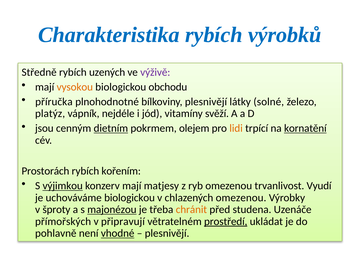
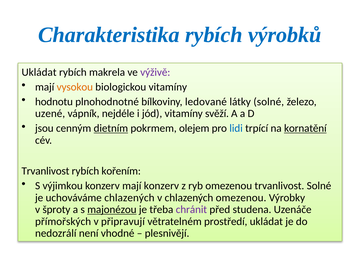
Středně: Středně -> Ukládat (39, 72)
uzených: uzených -> makrela (107, 72)
biologickou obchodu: obchodu -> vitamíny (168, 87)
příručka: příručka -> hodnotu (54, 102)
bílkoviny plesnivějí: plesnivějí -> ledované (206, 102)
platýz: platýz -> uzené (50, 114)
lidi colour: orange -> blue (236, 128)
Prostorách: Prostorách -> Trvanlivost (45, 171)
výjimkou underline: present -> none (63, 186)
mají matjesy: matjesy -> konzerv (161, 186)
trvanlivost Vyudí: Vyudí -> Solné (319, 186)
uchováváme biologickou: biologickou -> chlazených (129, 198)
chránit colour: orange -> purple (191, 210)
prostředí underline: present -> none (226, 221)
pohlavně: pohlavně -> nedozrálí (56, 233)
vhodné underline: present -> none (118, 233)
